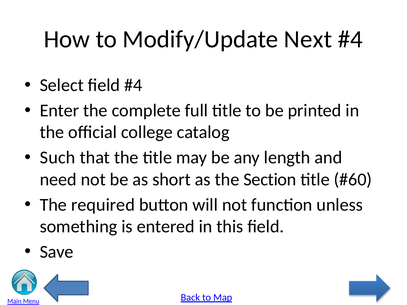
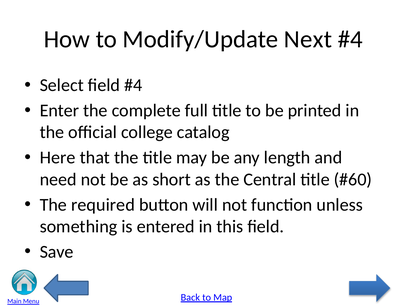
Such: Such -> Here (58, 158)
Section: Section -> Central (270, 180)
